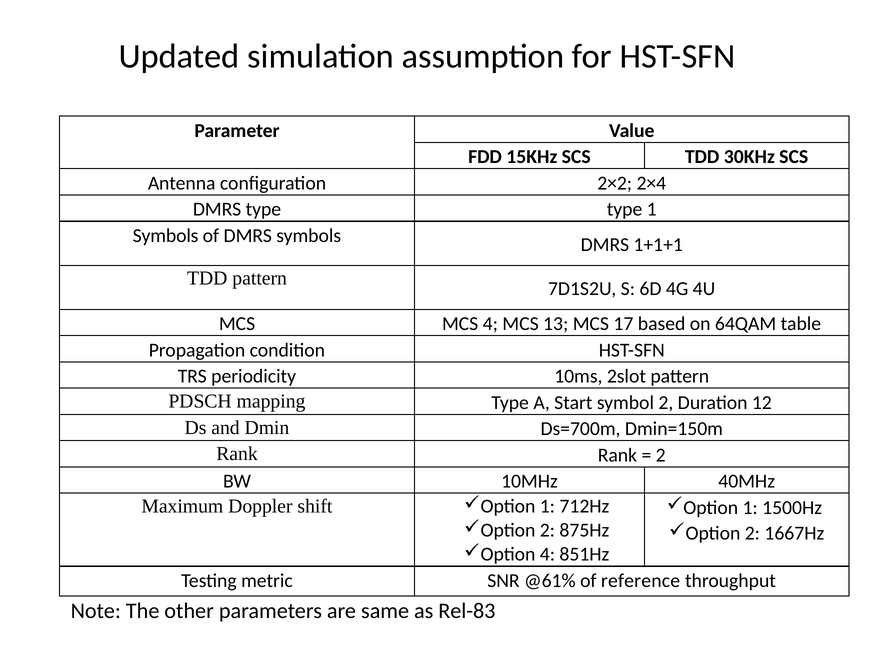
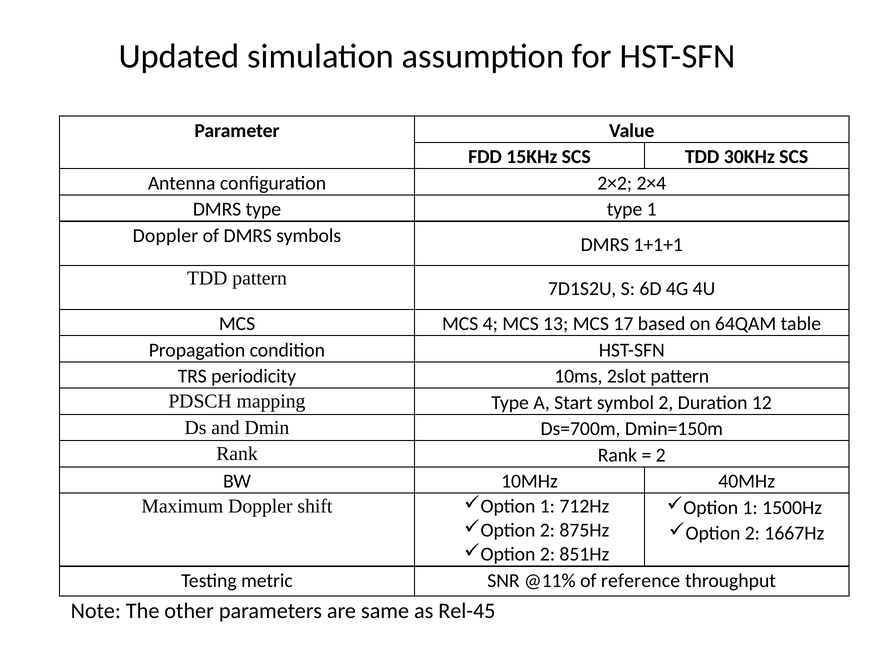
Symbols: Symbols -> Doppler (165, 236)
4: 4 -> 2 (547, 554)
@61%: @61% -> @11% (550, 581)
Rel-83: Rel-83 -> Rel-45 (467, 611)
